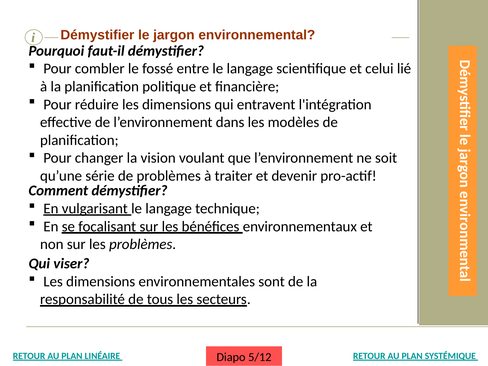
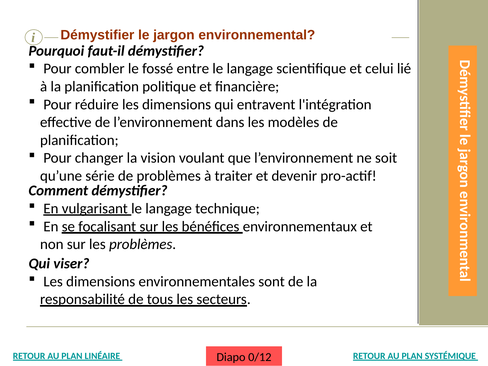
5/12: 5/12 -> 0/12 (260, 357)
